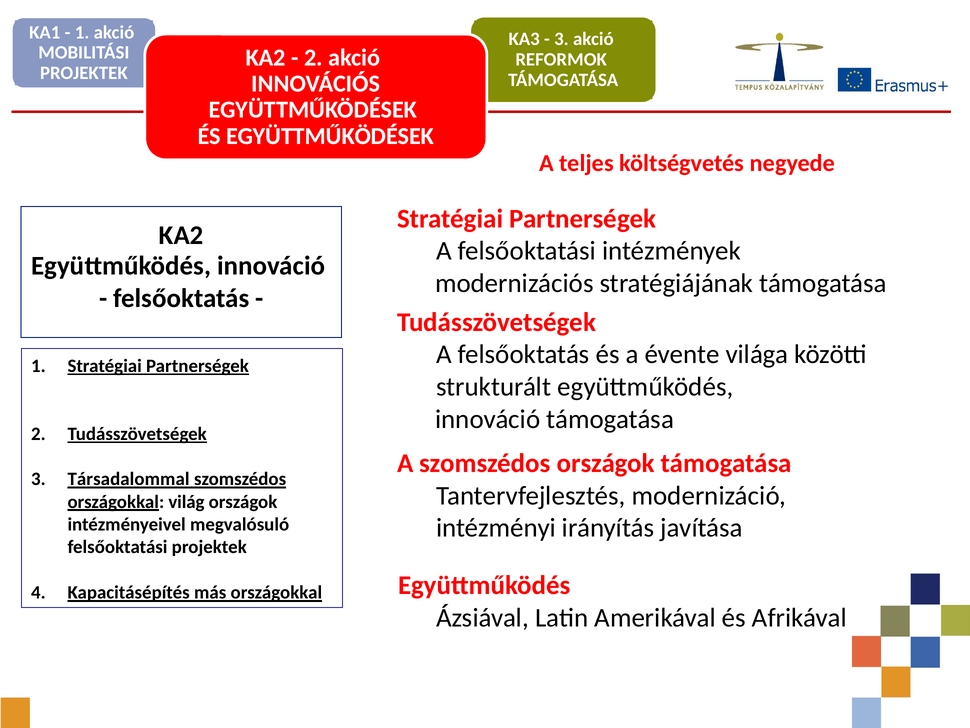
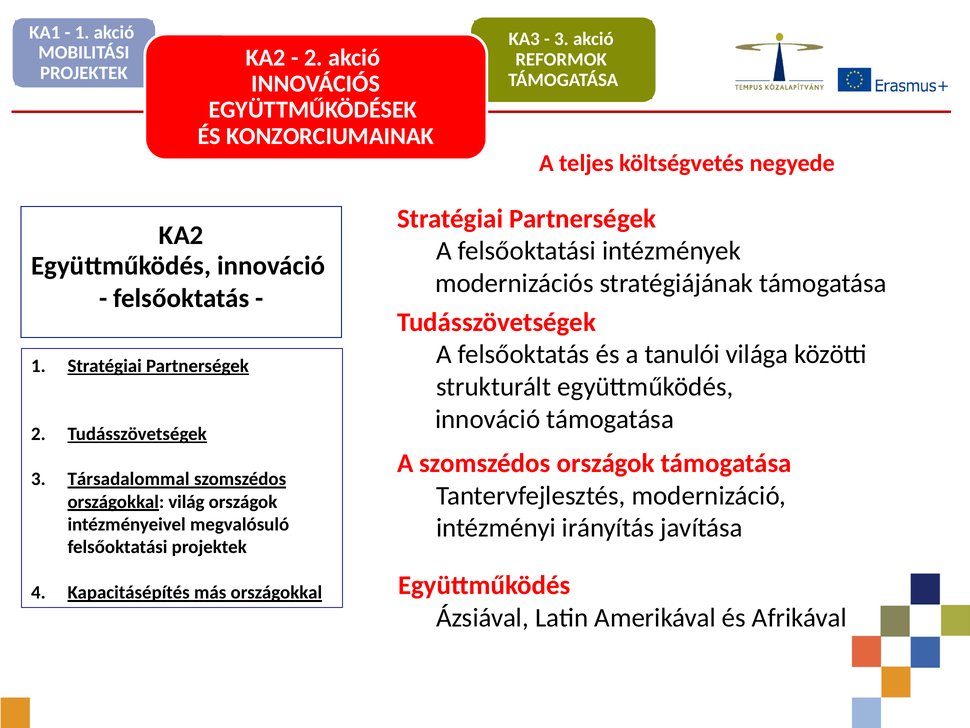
ÉS EGYÜTTMŰKÖDÉSEK: EGYÜTTMŰKÖDÉSEK -> KONZORCIUMAINAK (330, 136)
évente: évente -> tanulói (682, 354)
